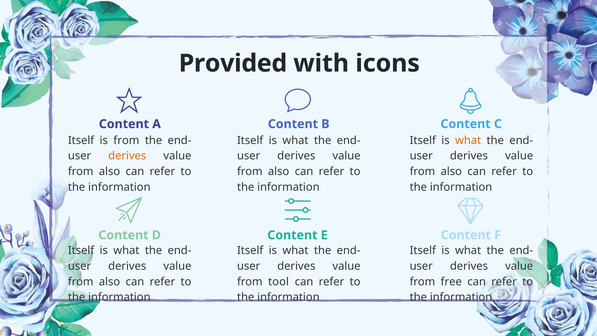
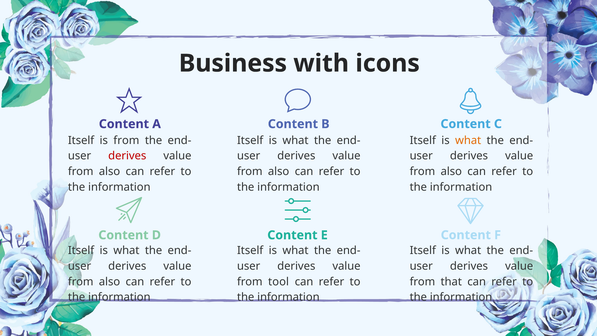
Provided: Provided -> Business (233, 63)
derives colour: orange -> red (127, 156)
free: free -> that (451, 282)
